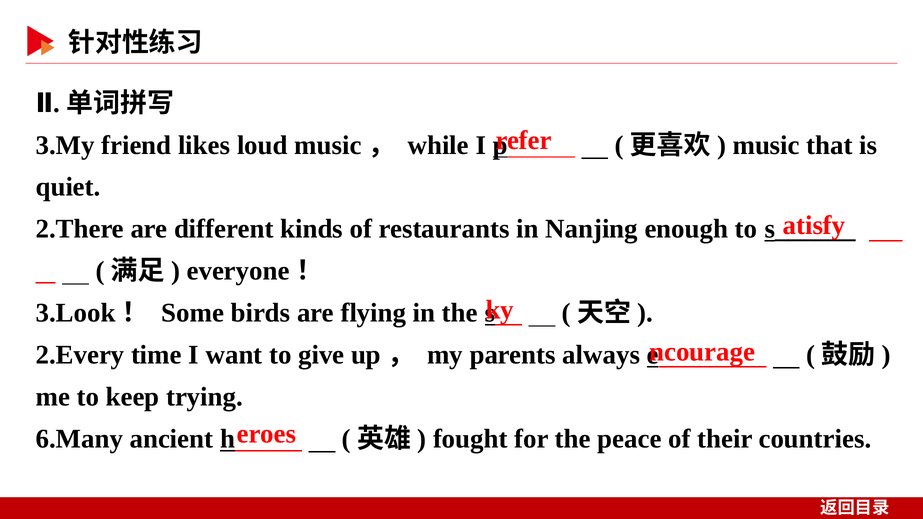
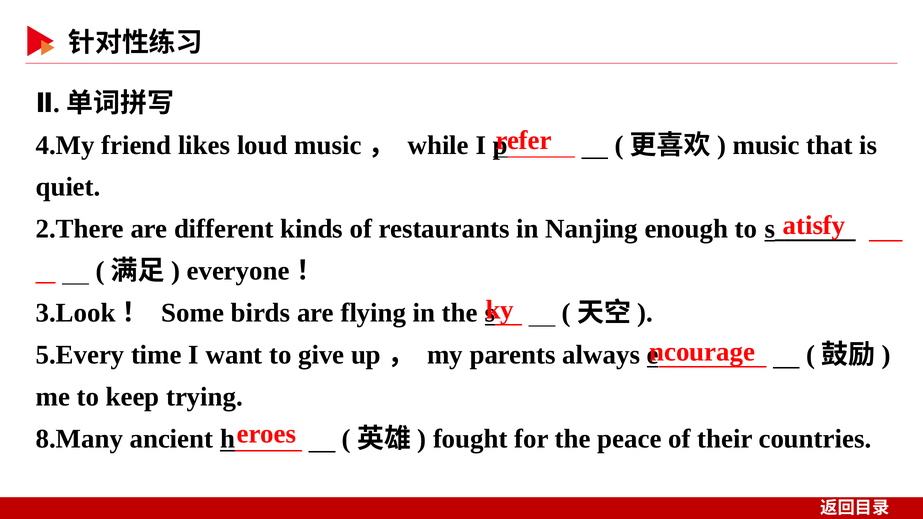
3.My: 3.My -> 4.My (65, 145)
2.Every: 2.Every -> 5.Every (80, 355)
6.Many: 6.Many -> 8.Many (79, 439)
